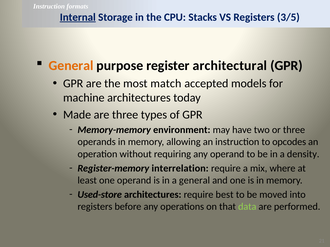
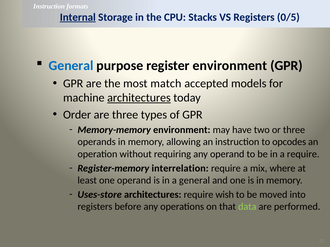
3/5: 3/5 -> 0/5 (288, 17)
General colour: orange -> blue (71, 66)
register architectural: architectural -> environment (230, 66)
architectures underline: none -> present (139, 98)
Made: Made -> Order (77, 115)
a density: density -> require (303, 154)
Used-store: Used-store -> Uses-store (100, 195)
best: best -> wish (225, 195)
